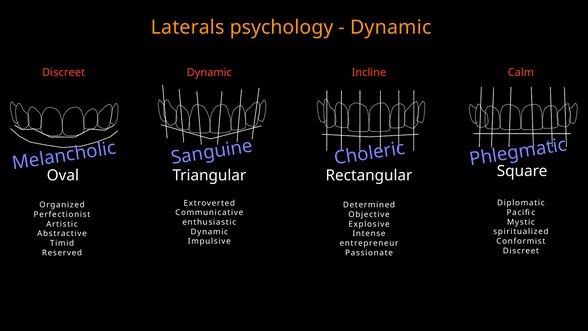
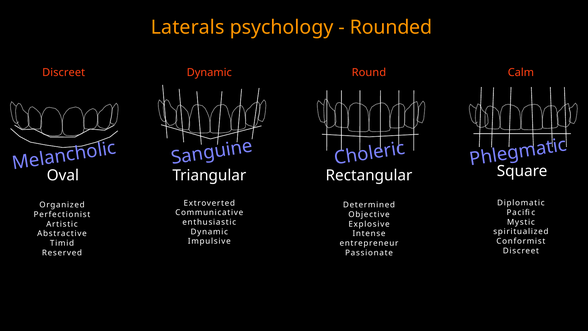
Dynamic: Dynamic -> Rounded (391, 27)
Incline: Incline -> Round (369, 72)
